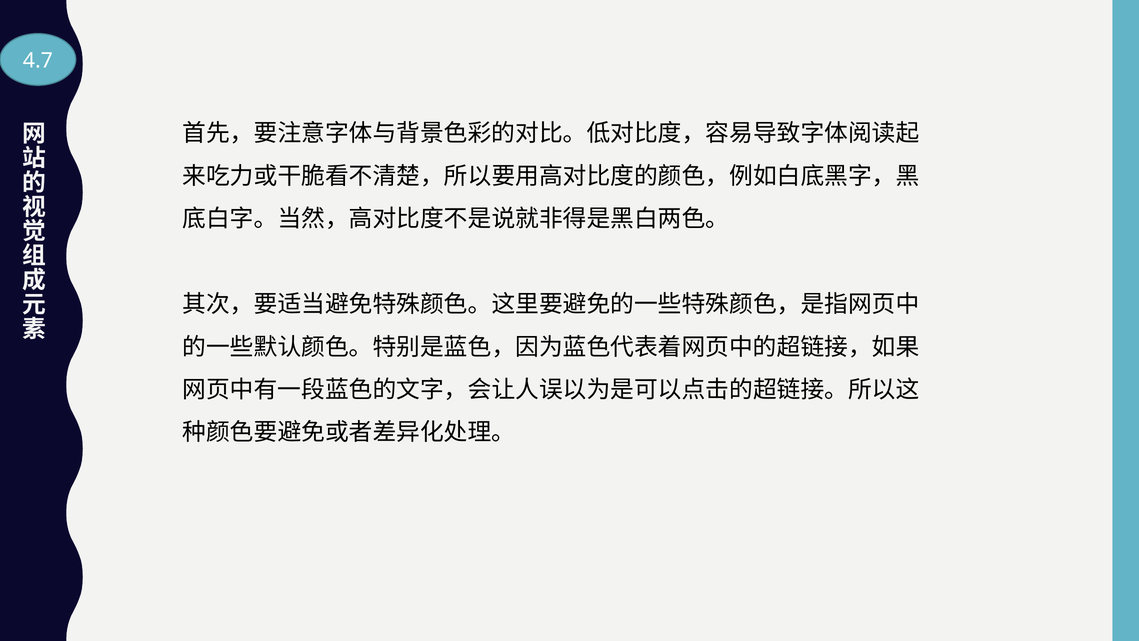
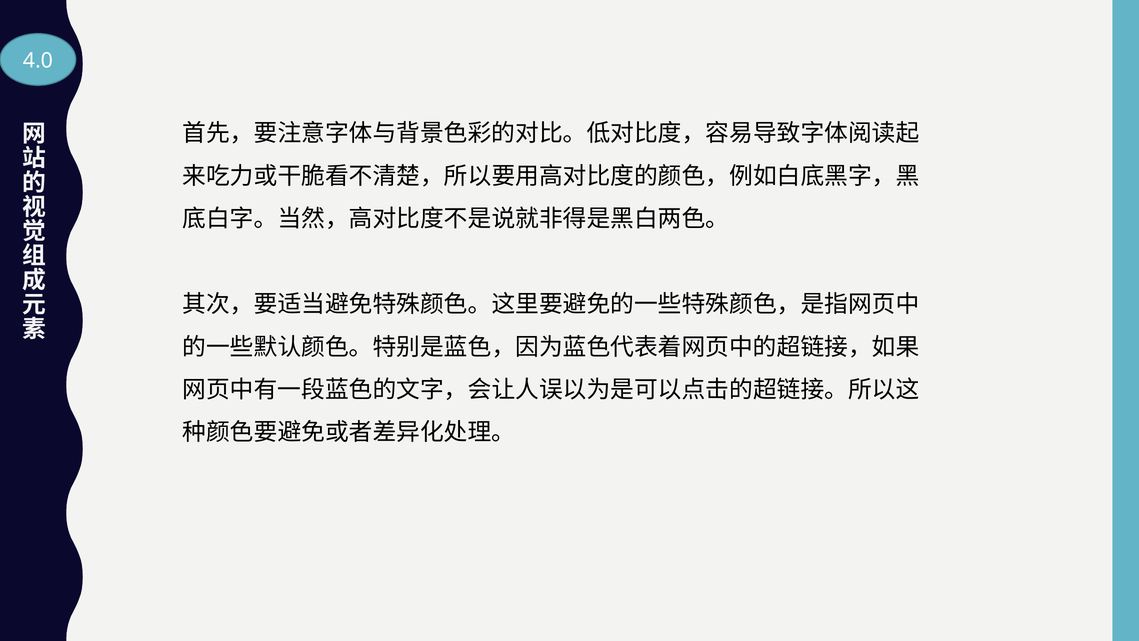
4.7: 4.7 -> 4.0 (38, 61)
